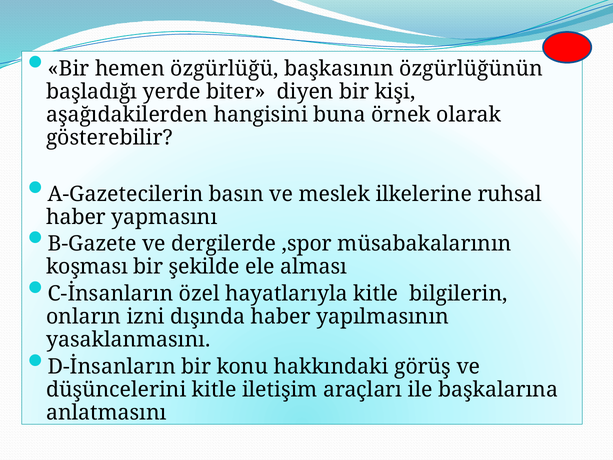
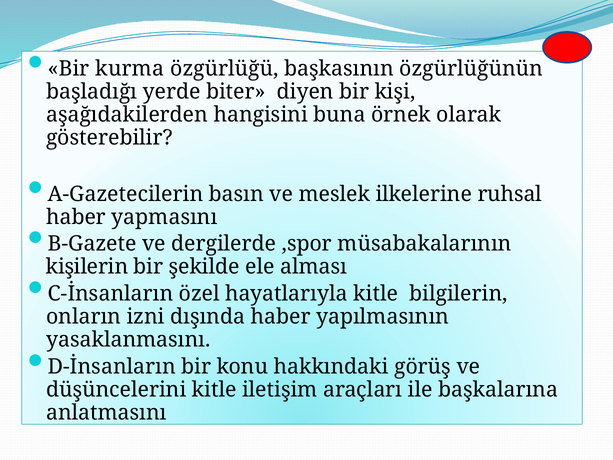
hemen: hemen -> kurma (130, 69)
koşması: koşması -> kişilerin (87, 267)
